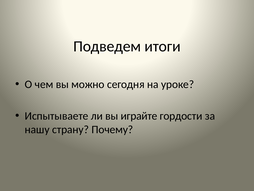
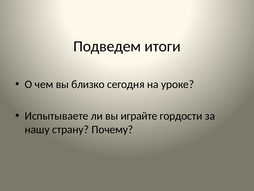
можно: можно -> близко (88, 84)
